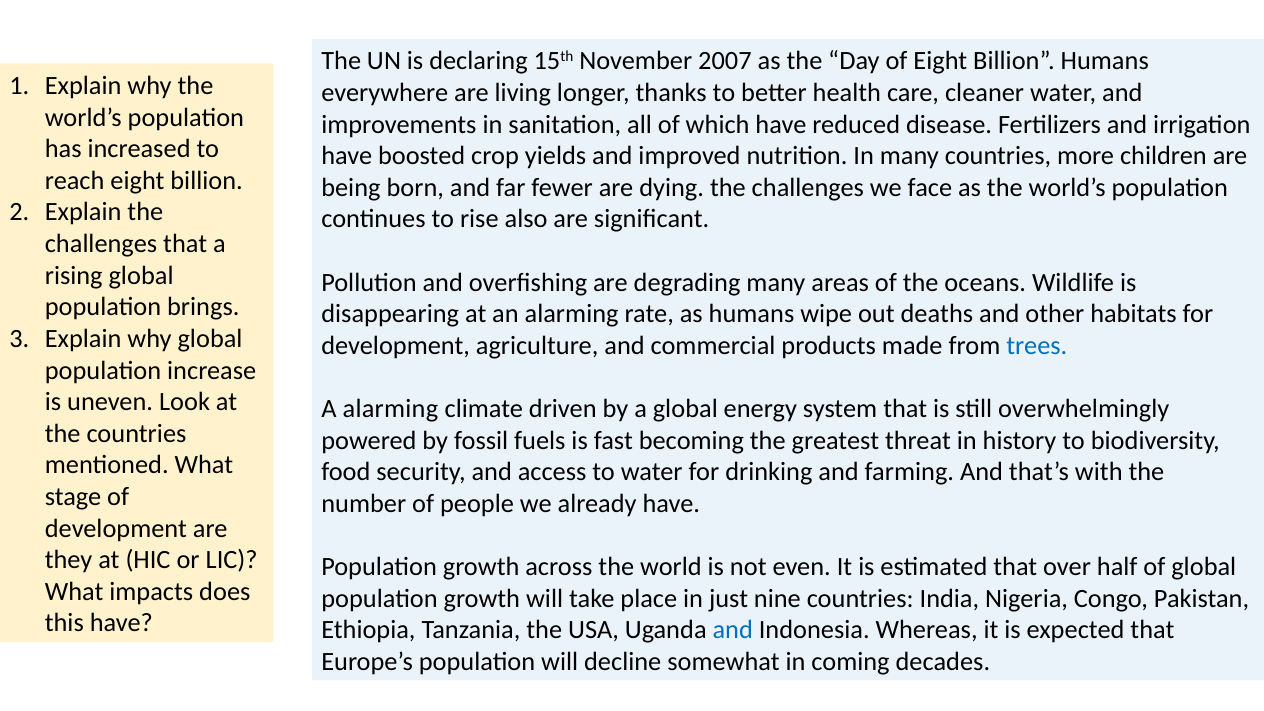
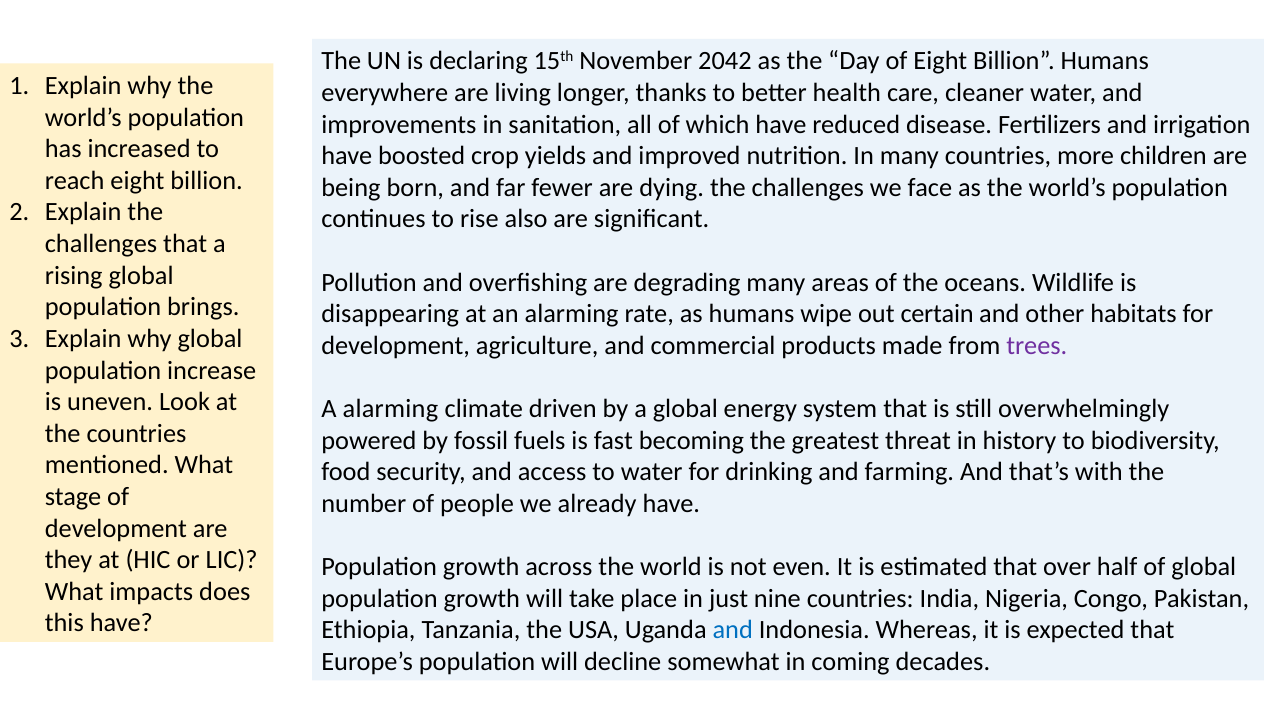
2007: 2007 -> 2042 (725, 61)
deaths: deaths -> certain (937, 314)
trees colour: blue -> purple (1037, 346)
